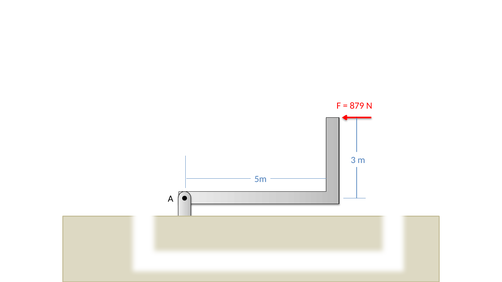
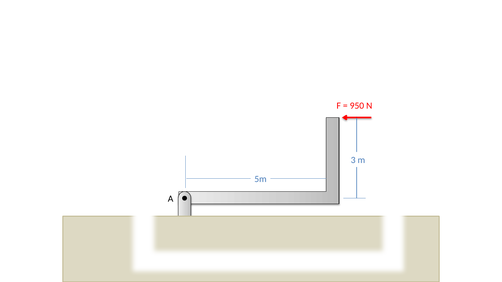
879: 879 -> 950 (357, 106)
